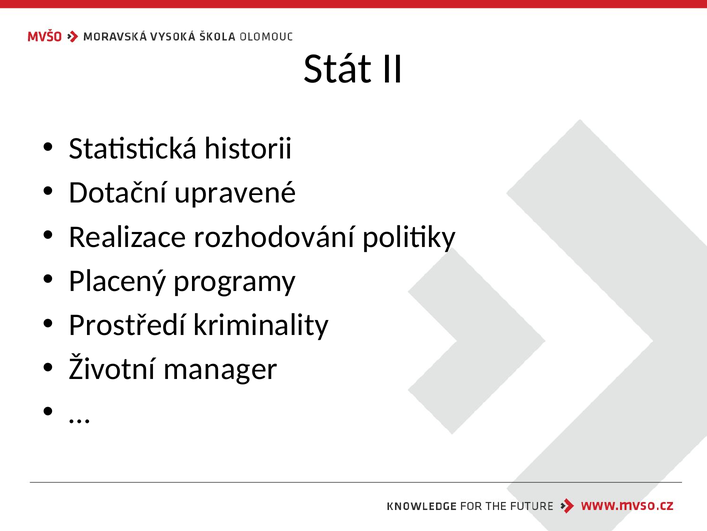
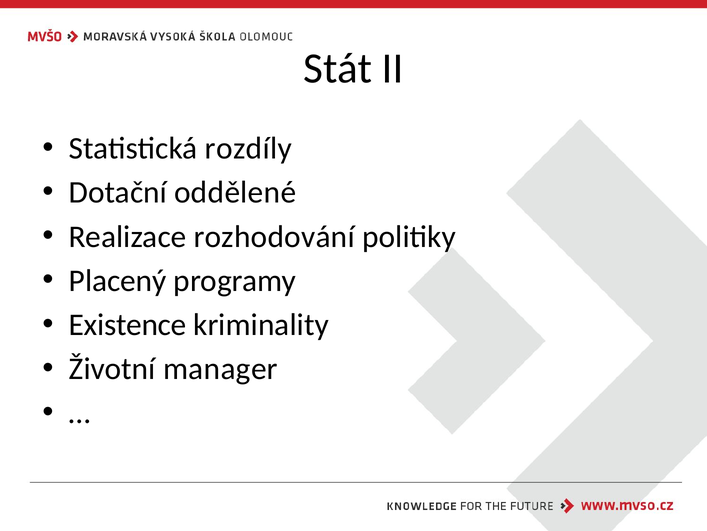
historii: historii -> rozdíly (248, 148)
upravené: upravené -> oddělené (235, 192)
Prostředí: Prostředí -> Existence (128, 324)
